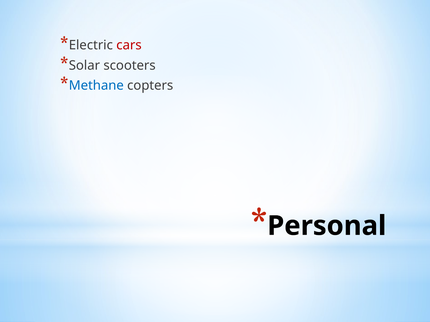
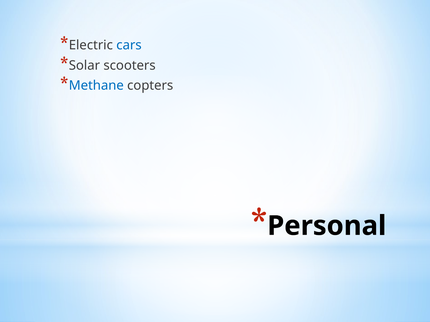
cars colour: red -> blue (129, 45)
